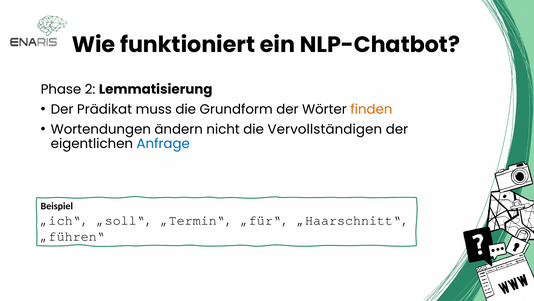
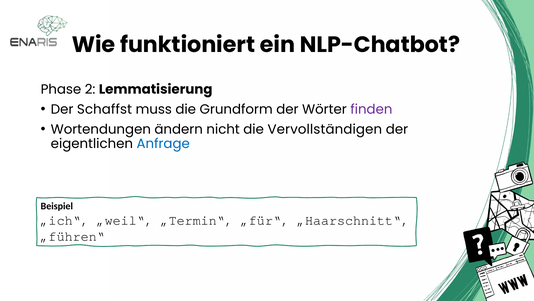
Prädikat: Prädikat -> Schaffst (104, 109)
finden colour: orange -> purple (371, 109)
„soll“: „soll“ -> „weil“ (125, 220)
